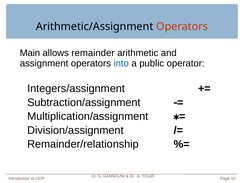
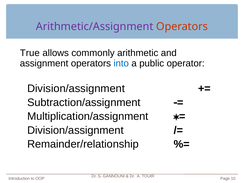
Arithmetic/Assignment colour: black -> purple (95, 27)
Main: Main -> True (30, 53)
remainder: remainder -> commonly (93, 53)
Integers/assignment: Integers/assignment -> Division/assignment (76, 89)
